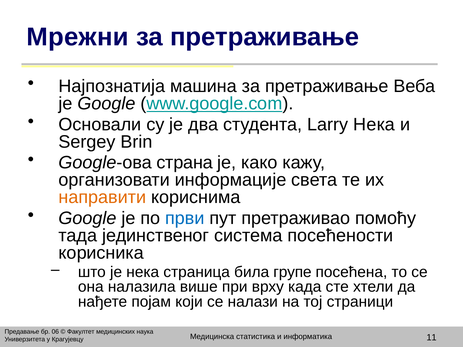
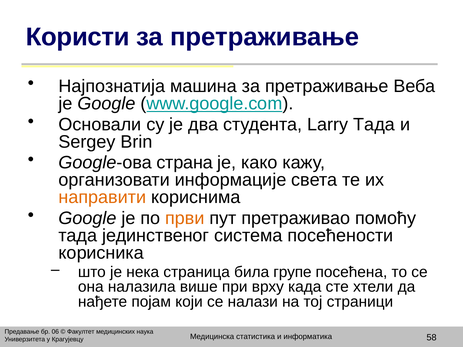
Мрежни: Мрежни -> Користи (78, 37)
Larry Нека: Нека -> Тада (374, 125)
први colour: blue -> orange (185, 218)
11: 11 -> 58 (432, 338)
